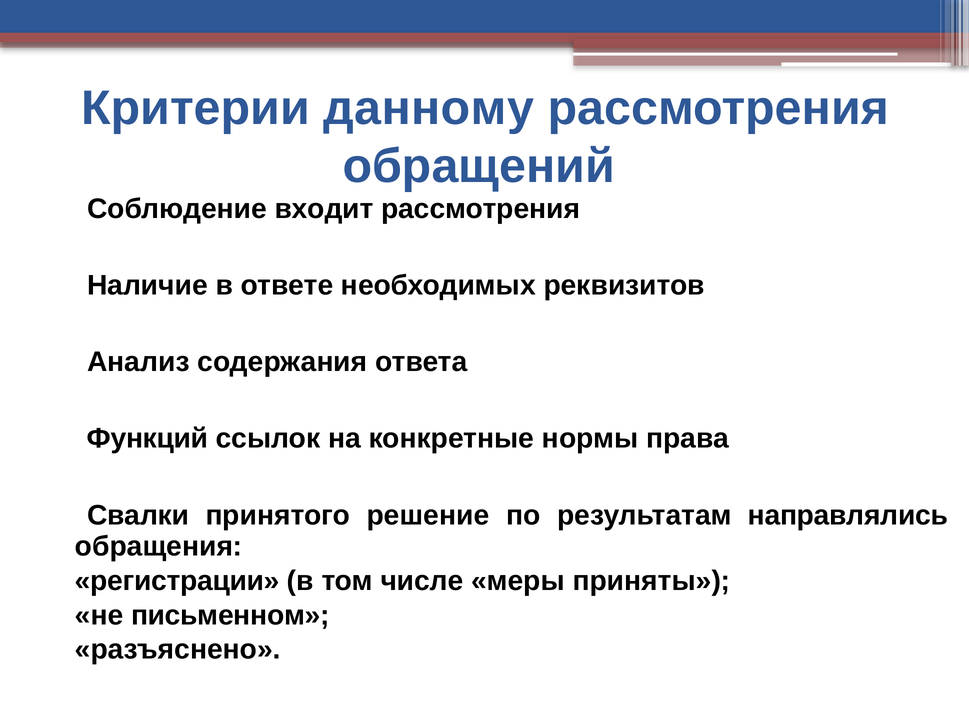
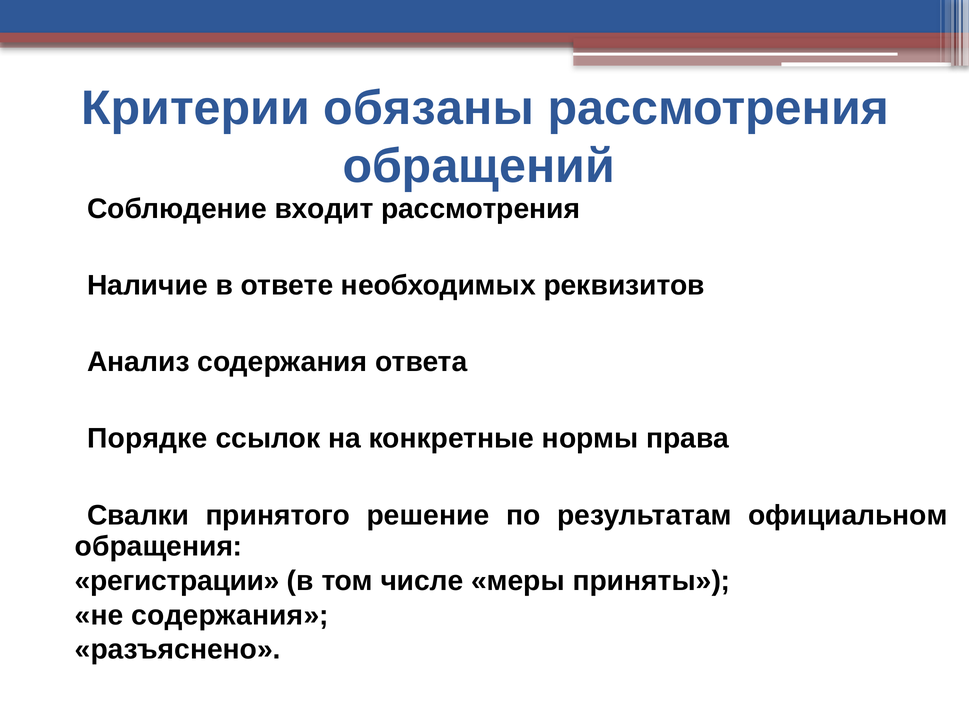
данному: данному -> обязаны (429, 108)
Функций: Функций -> Порядке (147, 439)
направлялись: направлялись -> официальном (848, 515)
не письменном: письменном -> содержания (230, 615)
